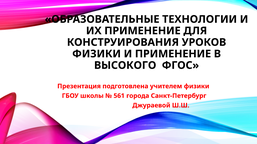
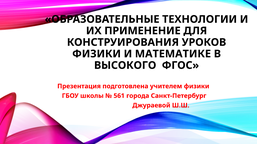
И ПРИМЕНЕНИЕ: ПРИМЕНЕНИЕ -> МАТЕМАТИКЕ (173, 54)
